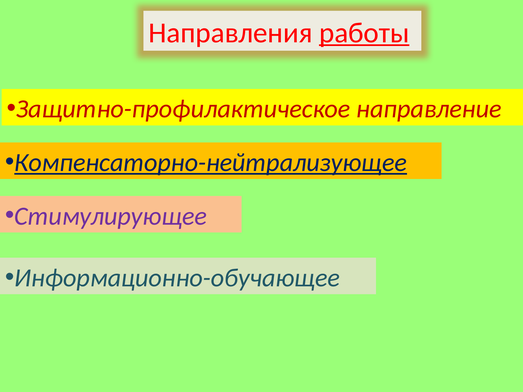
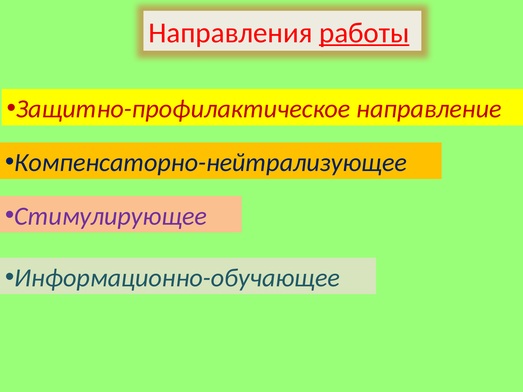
Компенсаторно-нейтрализующее underline: present -> none (211, 163)
